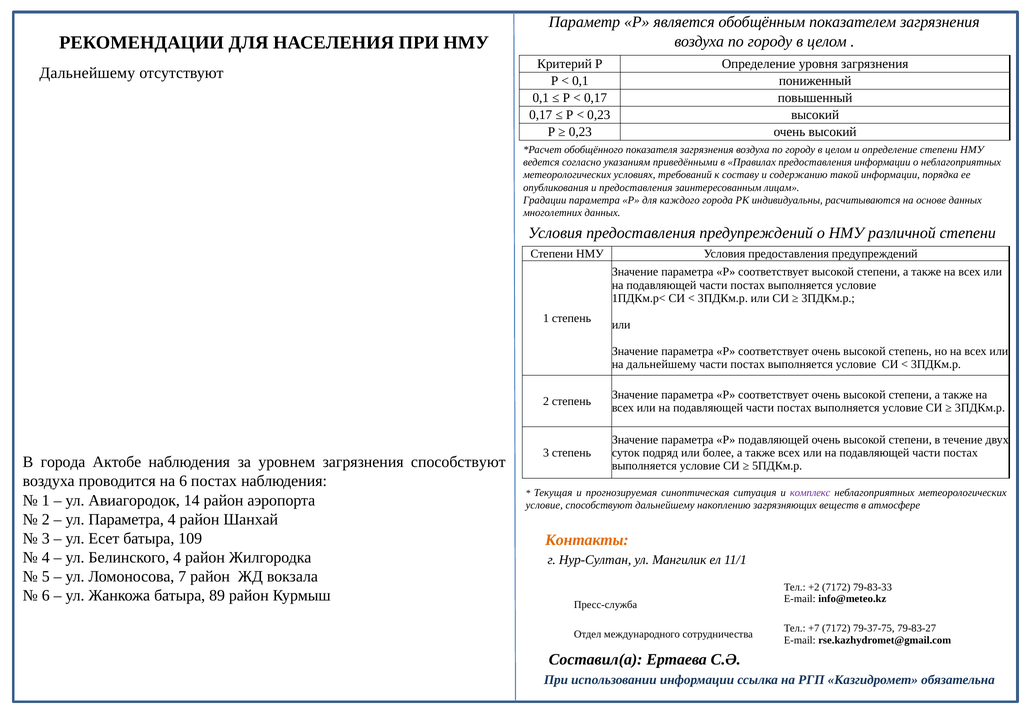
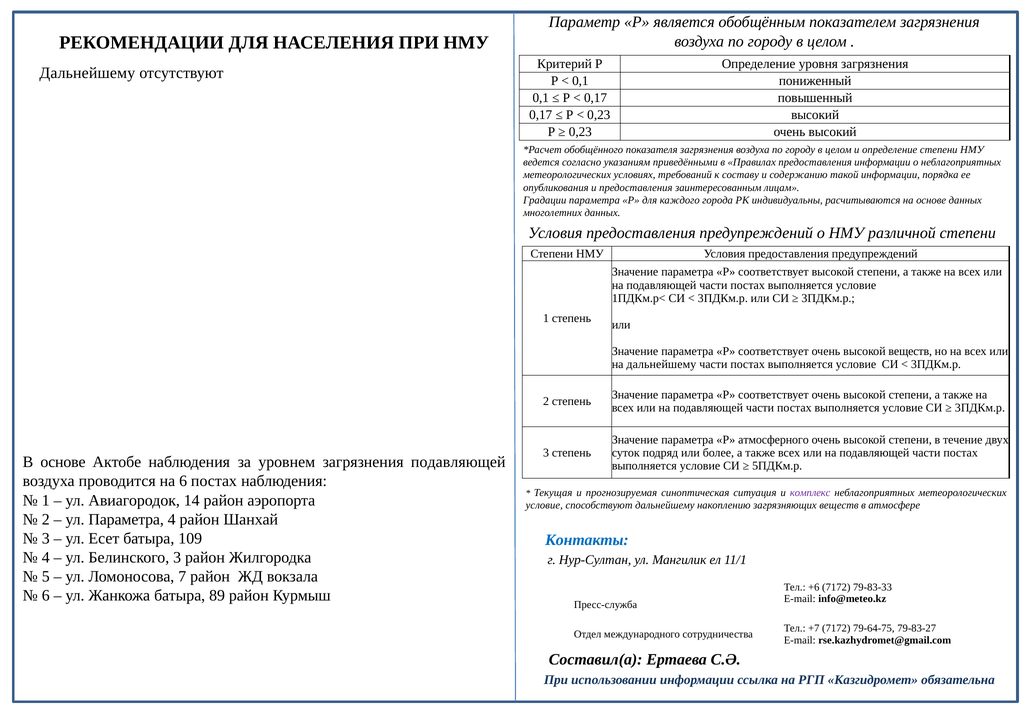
высокой степень: степень -> веществ (910, 351)
Р подавляющей: подавляющей -> атмосферного (773, 439)
В города: города -> основе (63, 462)
загрязнения способствуют: способствуют -> подавляющей (458, 462)
Контакты colour: orange -> blue (587, 540)
Белинского 4: 4 -> 3 (177, 557)
+2: +2 -> +6 (814, 587)
79-37-75: 79-37-75 -> 79-64-75 (874, 628)
